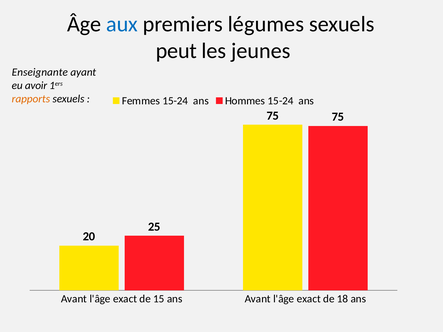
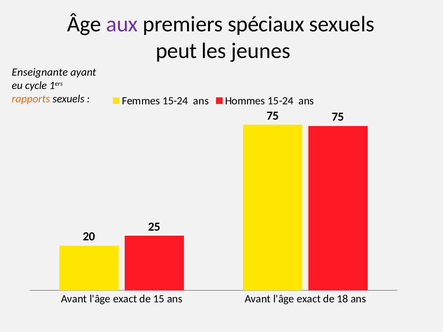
aux colour: blue -> purple (122, 24)
légumes: légumes -> spéciaux (266, 24)
avoir: avoir -> cycle (36, 86)
